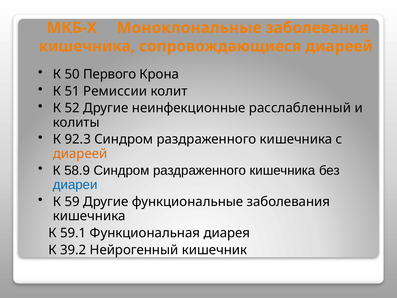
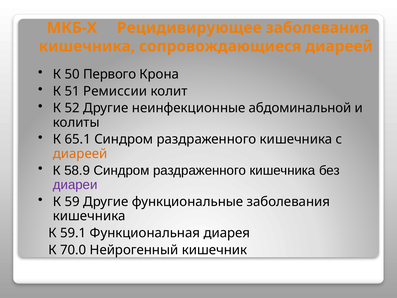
Моноклональные: Моноклональные -> Рецидивирующее (189, 28)
расслабленный: расслабленный -> абдоминальной (300, 108)
92.3: 92.3 -> 65.1 (78, 139)
диареи colour: blue -> purple (75, 185)
39.2: 39.2 -> 70.0 (73, 250)
